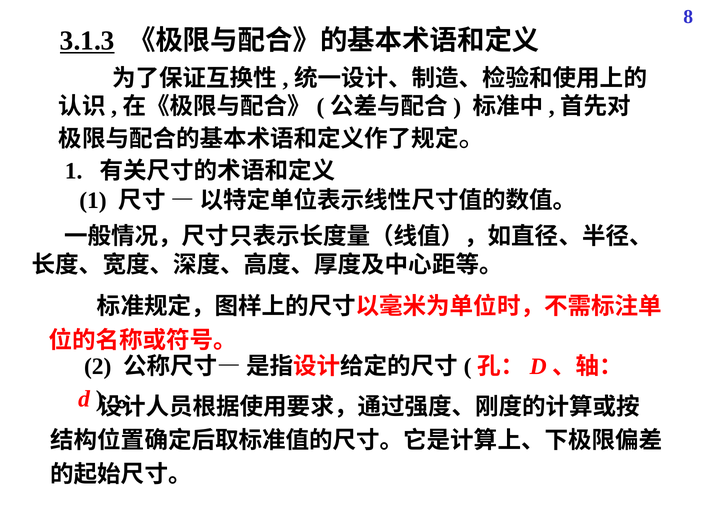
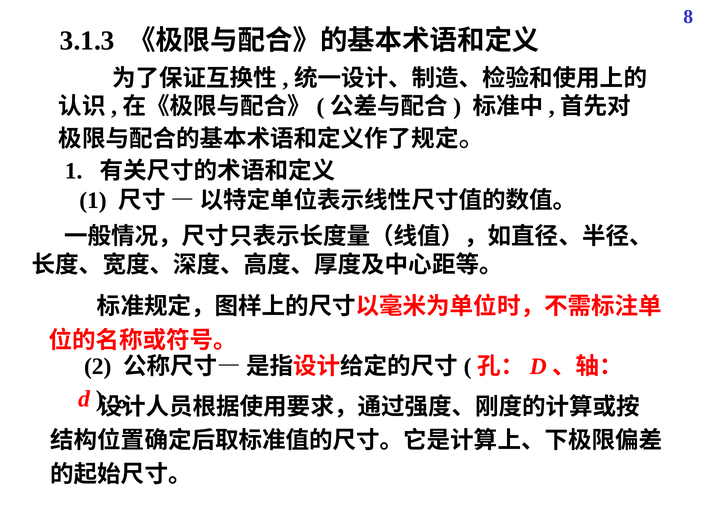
3.1.3 underline: present -> none (87, 41)
